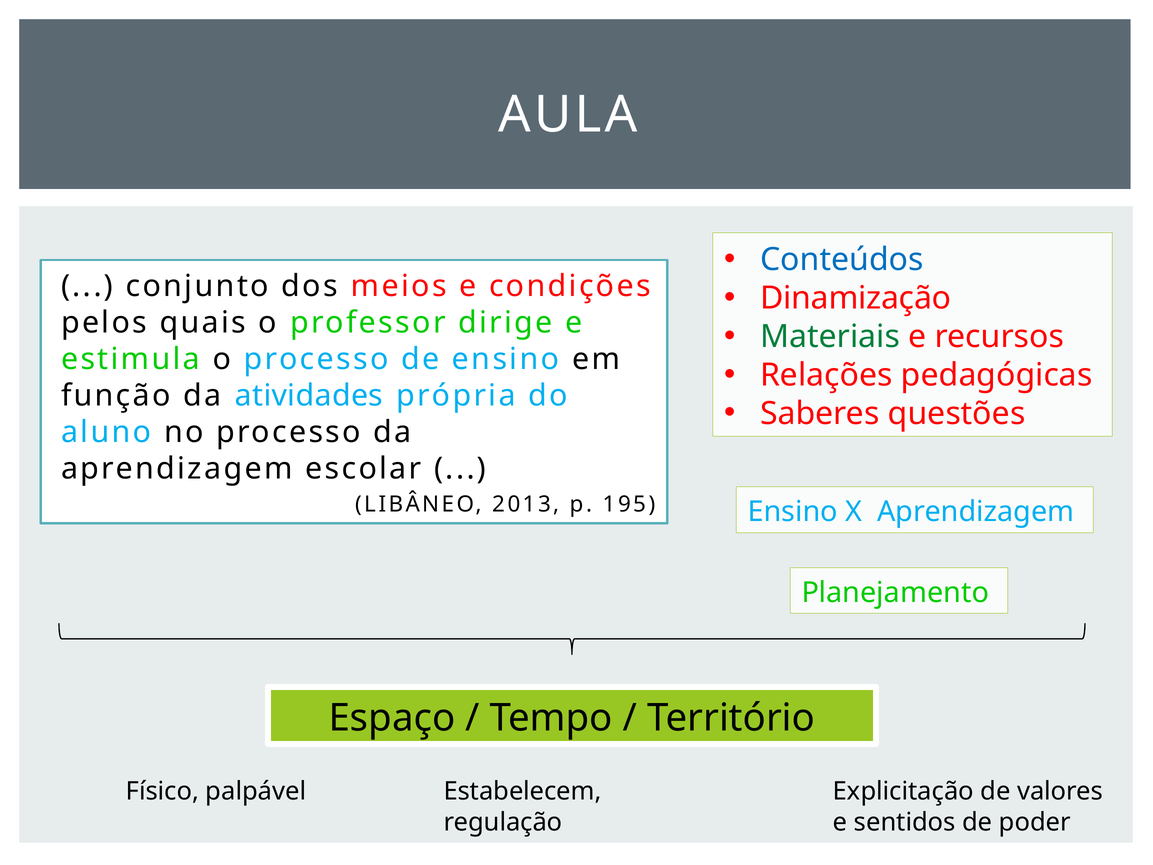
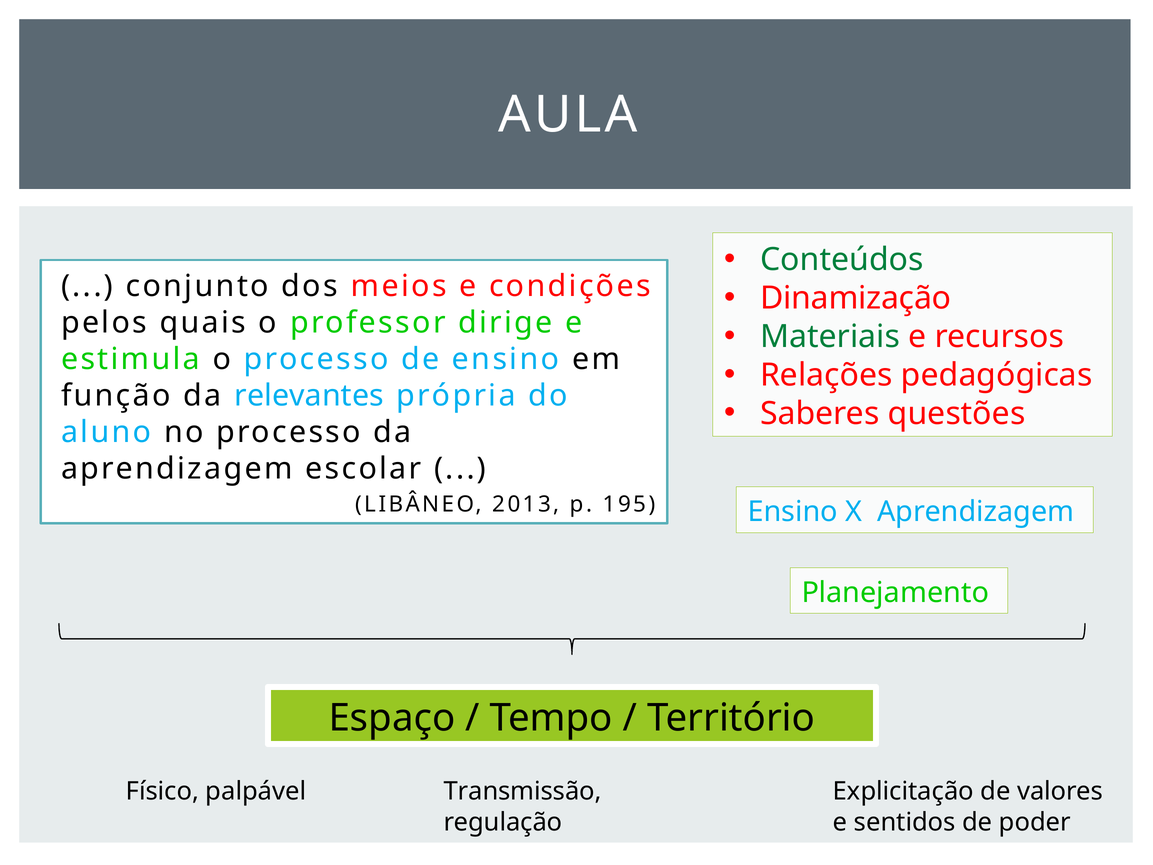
Conteúdos colour: blue -> green (842, 260)
atividades: atividades -> relevantes (309, 396)
Estabelecem: Estabelecem -> Transmissão (523, 791)
